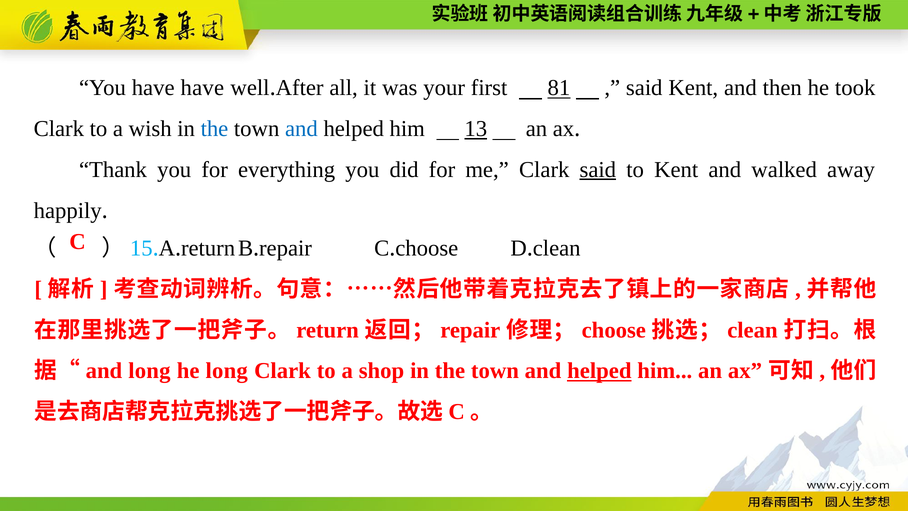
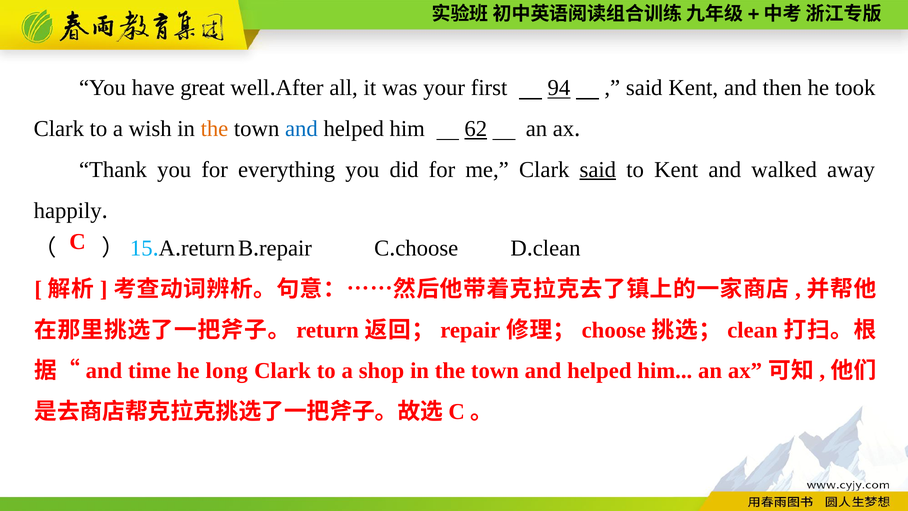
have have: have -> great (203, 88)
81: 81 -> 94 (559, 88)
the colour: blue -> orange (214, 129)
13: 13 -> 62 (476, 129)
long: long -> time (150, 371)
helped underline: present -> none (599, 371)
